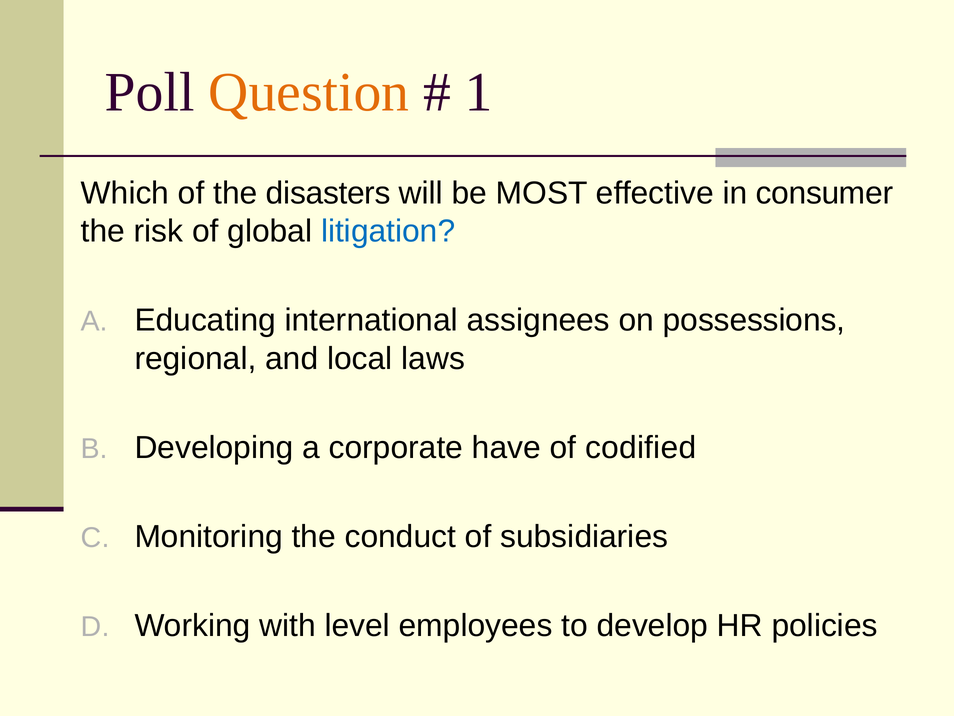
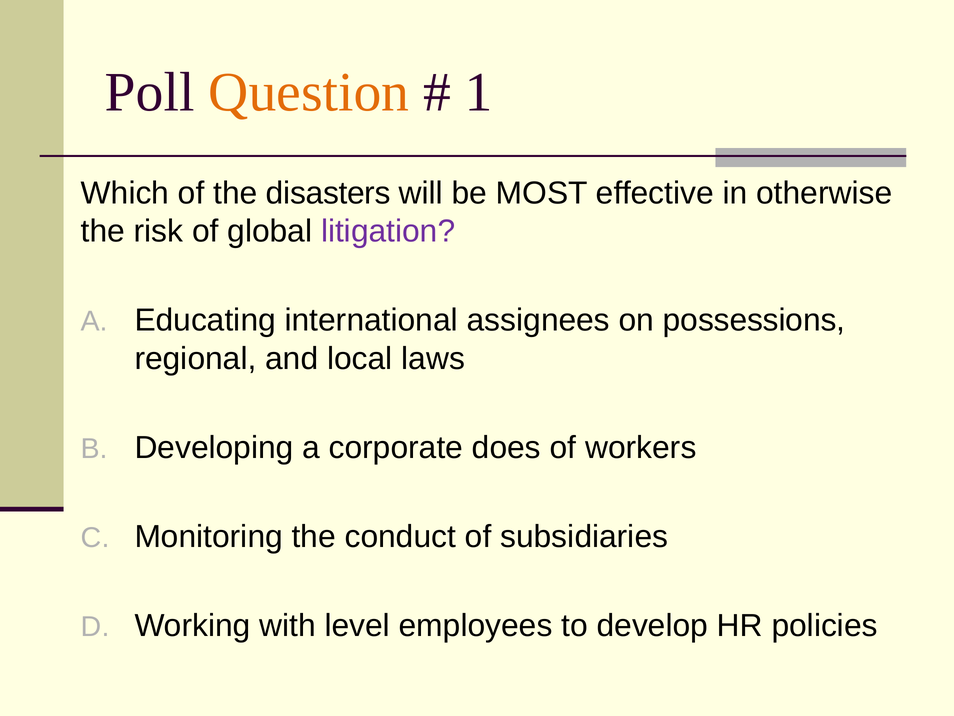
consumer: consumer -> otherwise (824, 193)
litigation colour: blue -> purple (388, 231)
have: have -> does (506, 447)
codified: codified -> workers (641, 447)
